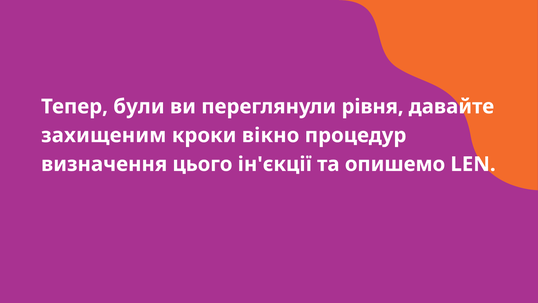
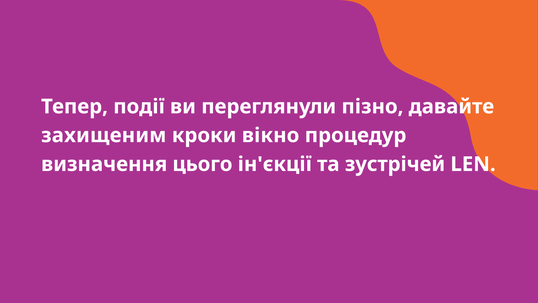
були: були -> події (139, 106)
рівня: рівня -> пізно (372, 106)
опишемо: опишемо -> зустрічей (395, 164)
